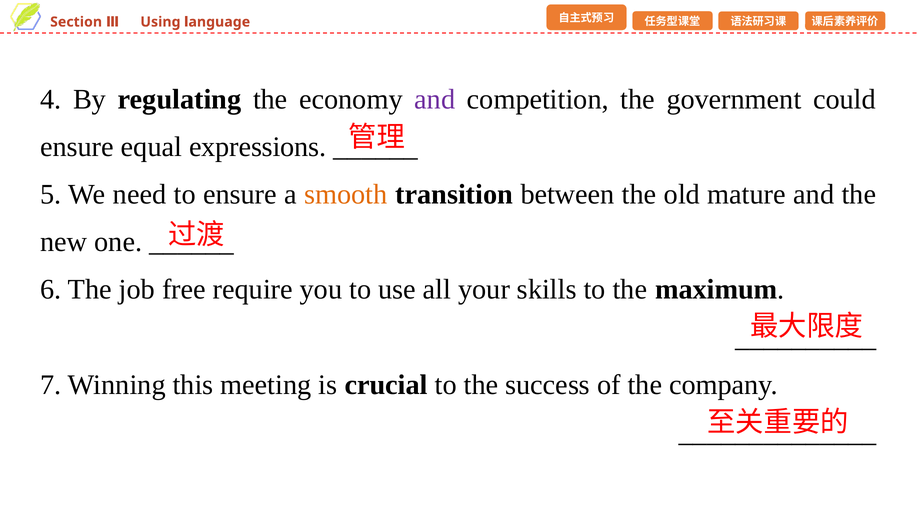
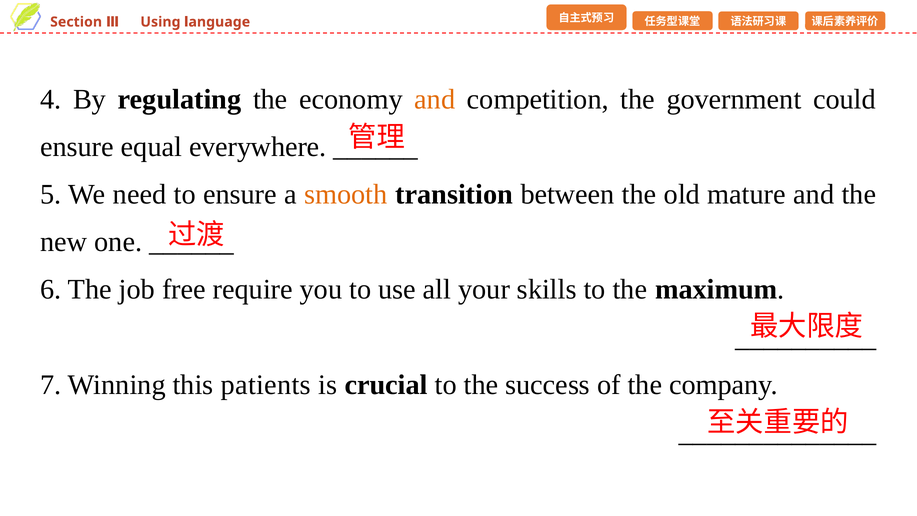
and colour: purple -> orange (435, 99)
expressions: expressions -> everywhere (258, 147)
meeting: meeting -> patients (266, 385)
